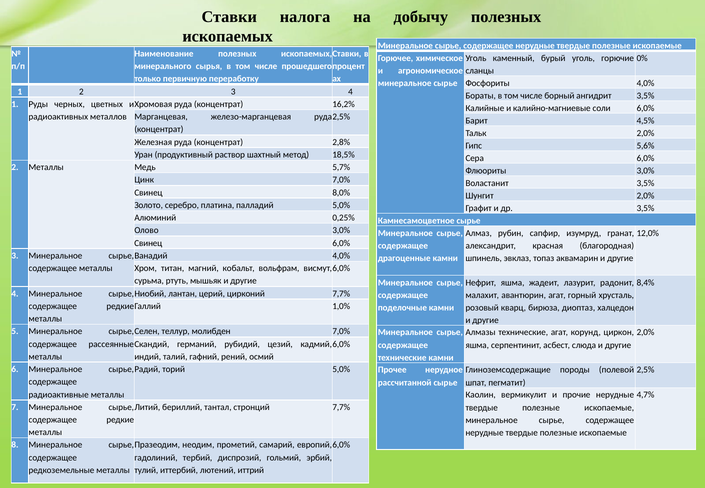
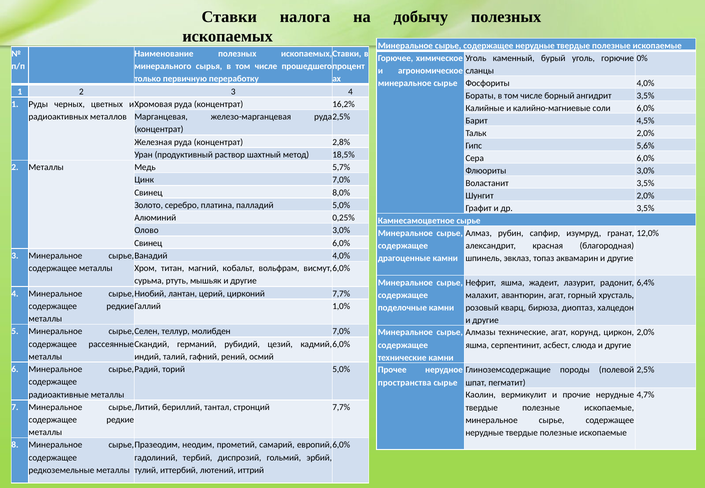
8,4%: 8,4% -> 6,4% (646, 283)
рассчитанной: рассчитанной -> пространства (405, 383)
